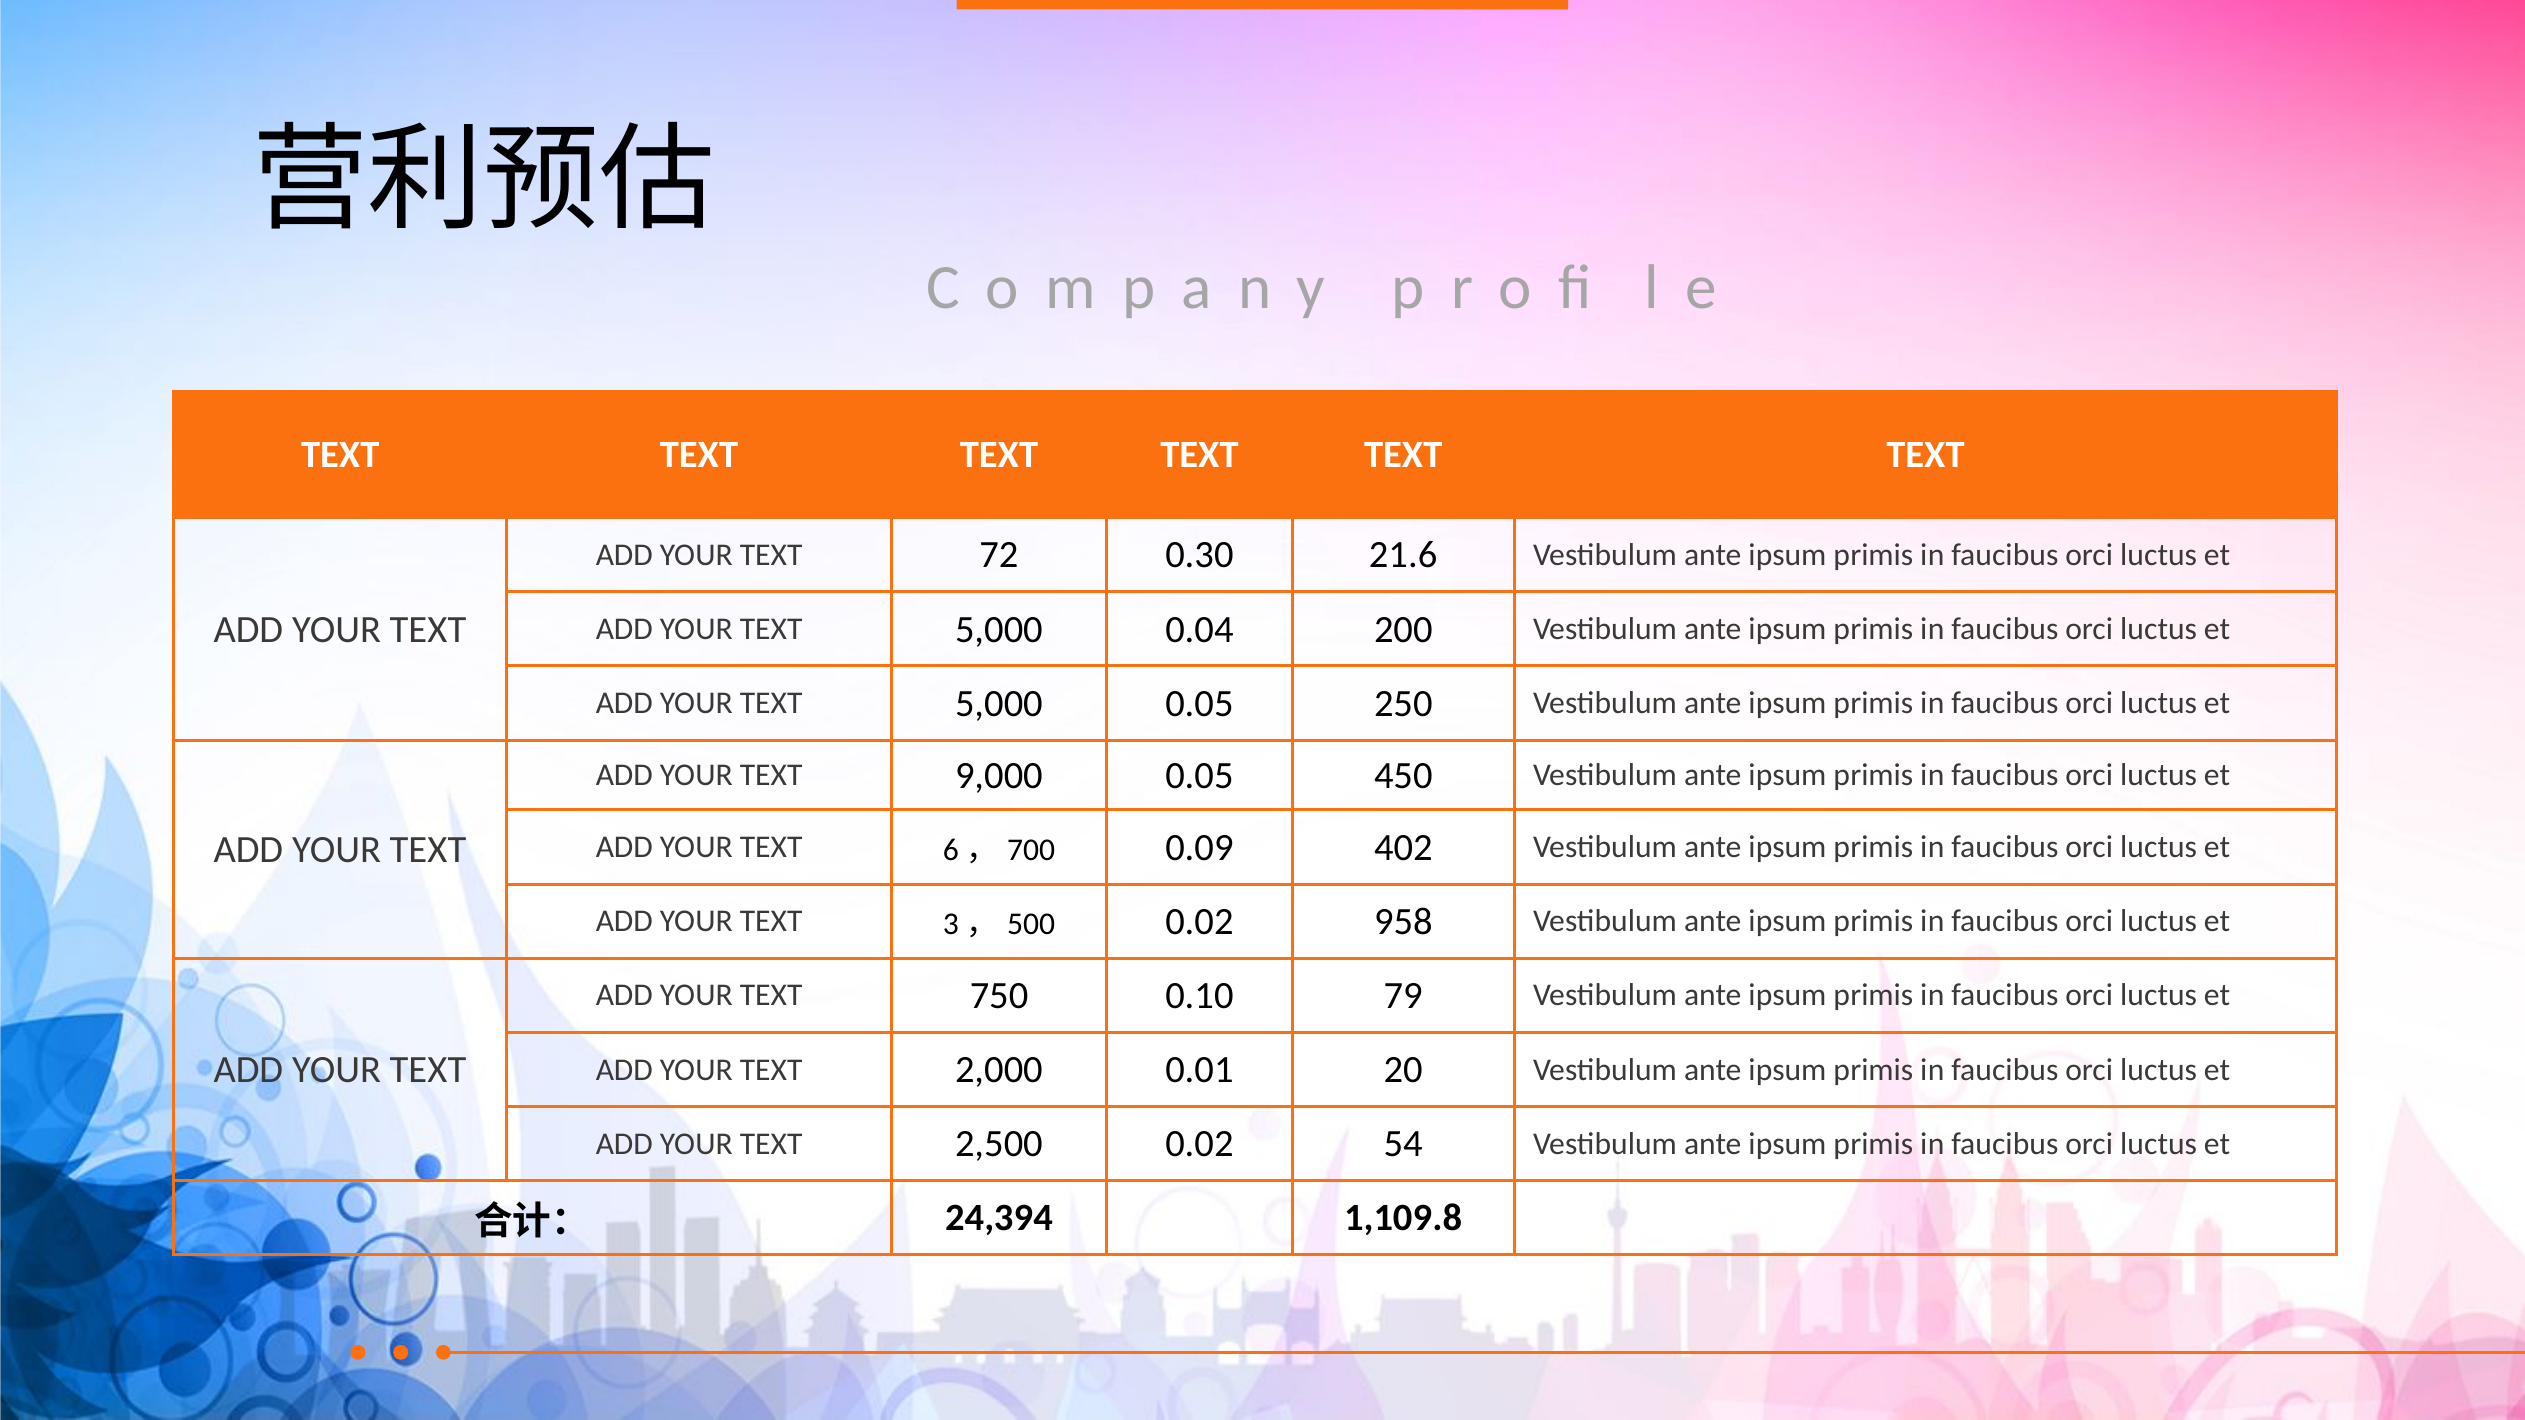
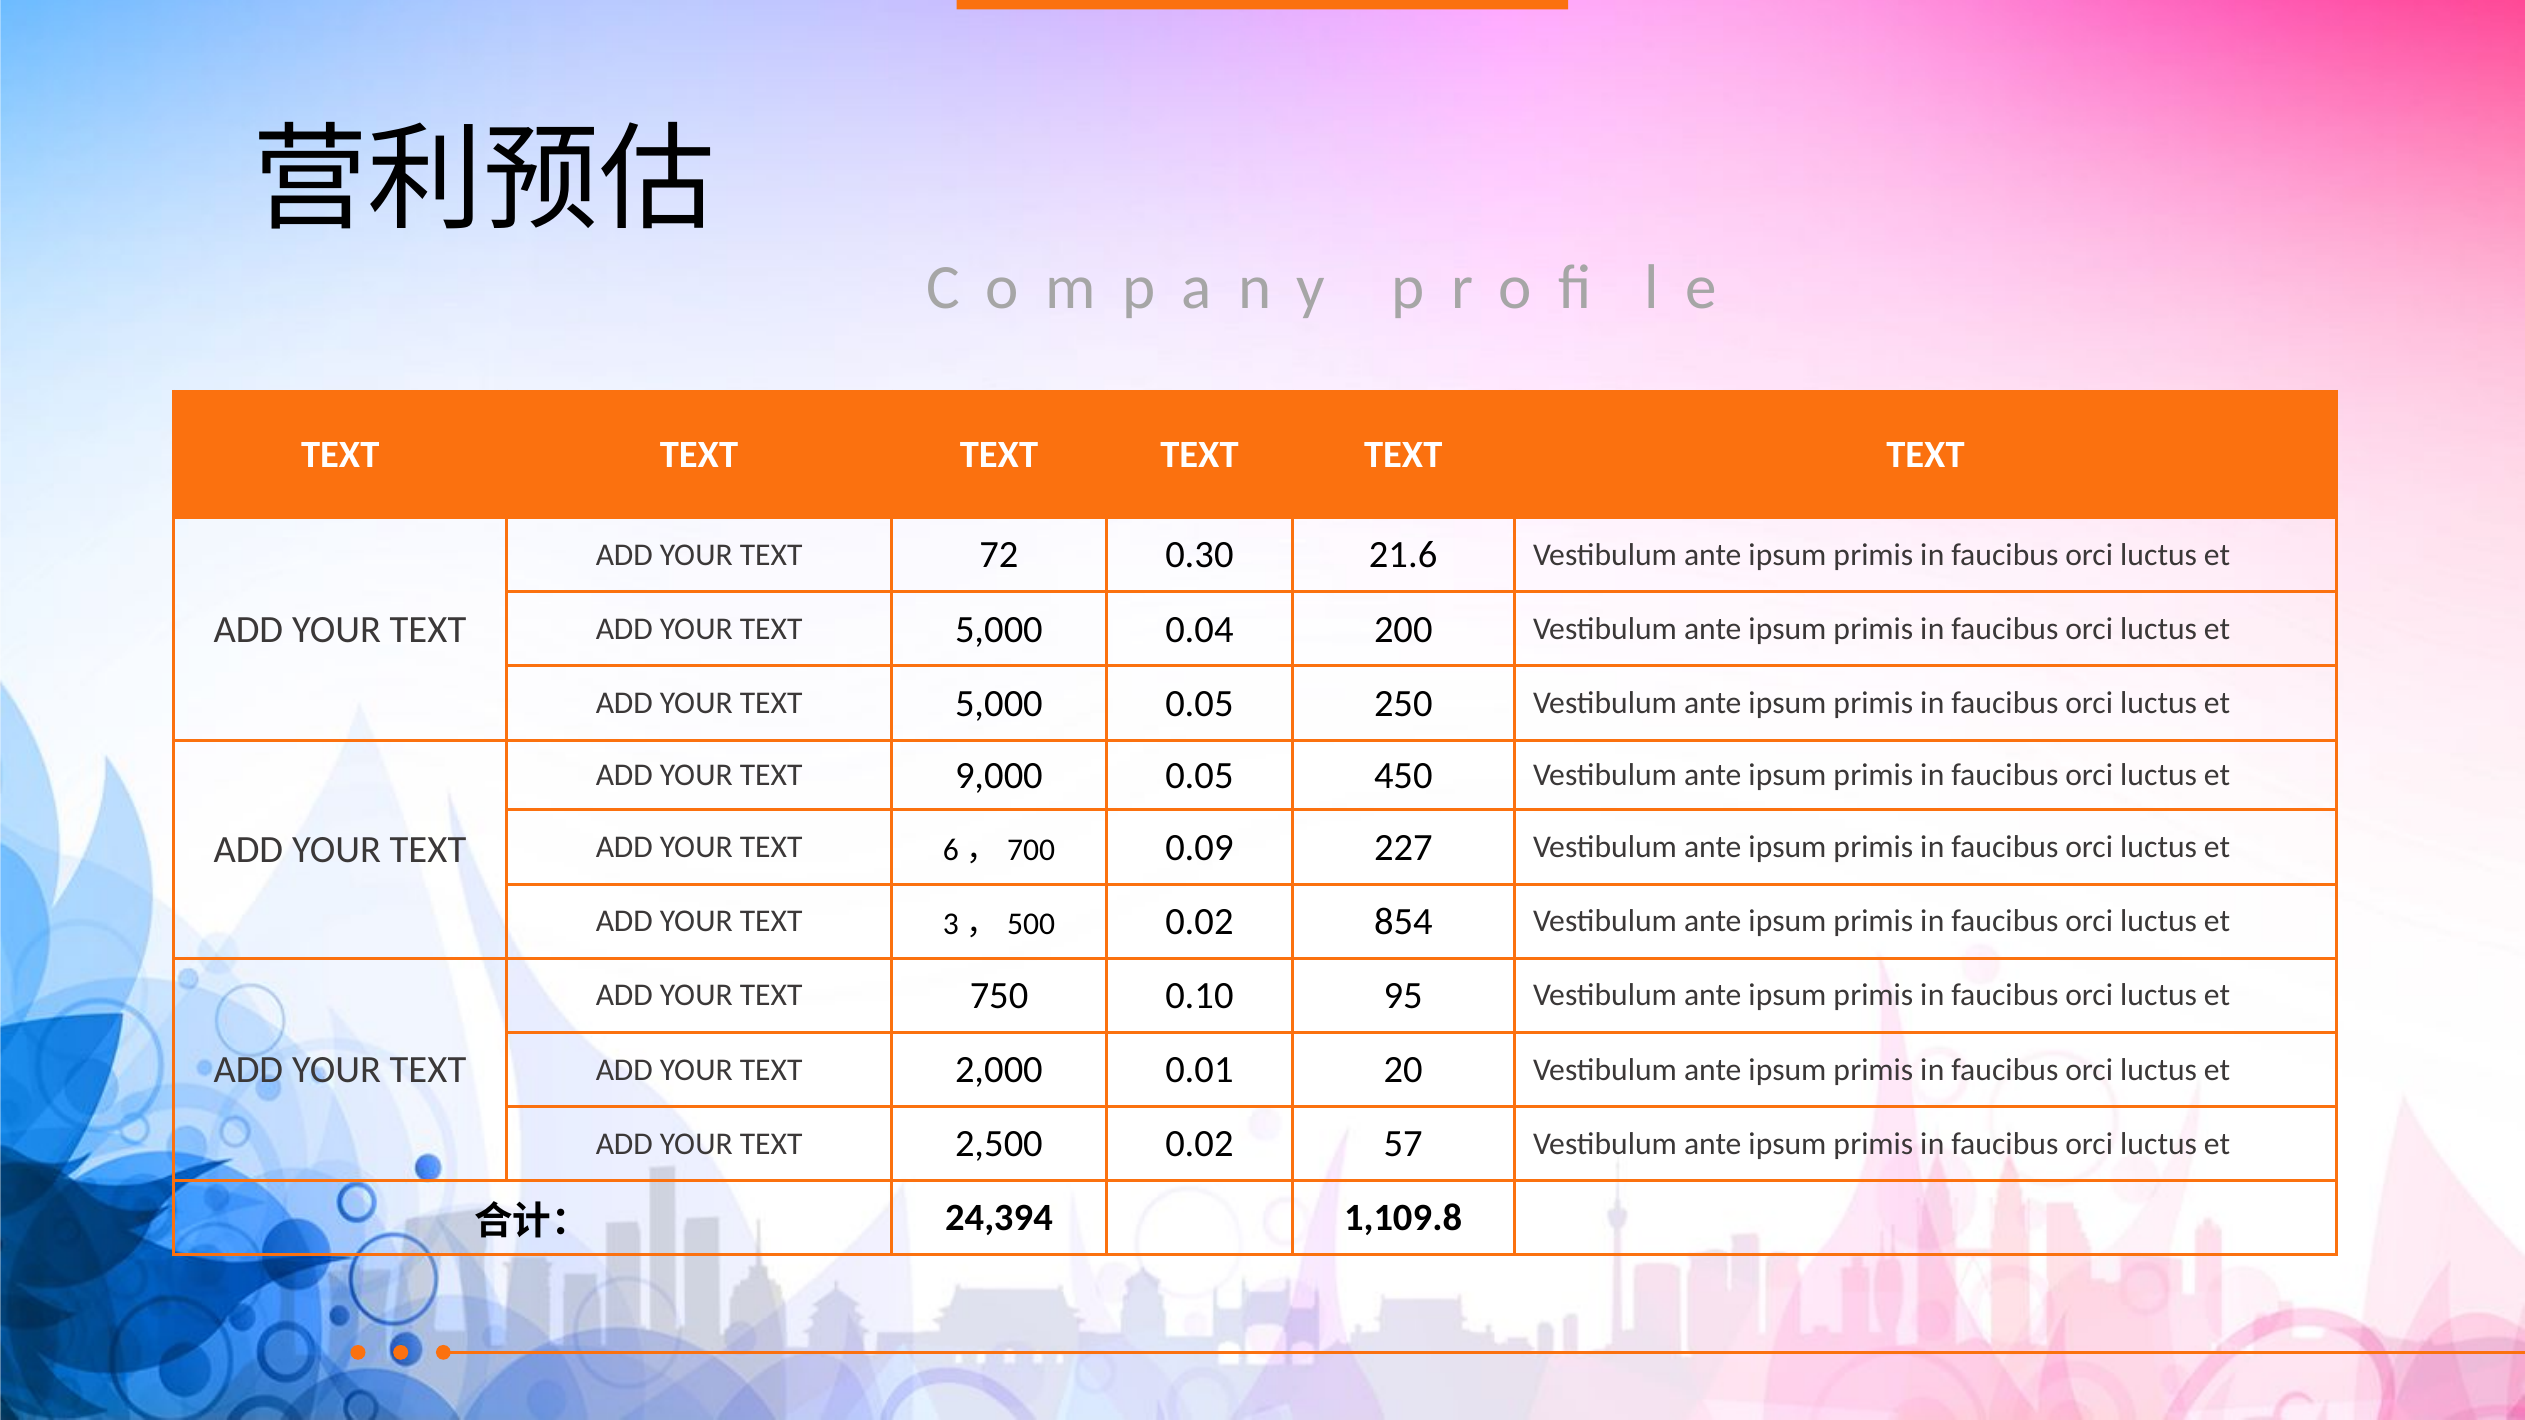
402: 402 -> 227 (1403, 848)
958: 958 -> 854 (1403, 922)
79: 79 -> 95 (1403, 996)
54: 54 -> 57 (1403, 1144)
